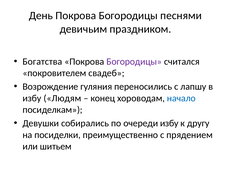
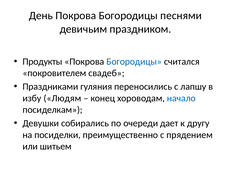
Богатства: Богатства -> Продукты (42, 62)
Богородицы colour: purple -> blue (134, 62)
Возрождение: Возрождение -> Праздниками (50, 87)
очереди избу: избу -> дает (169, 123)
